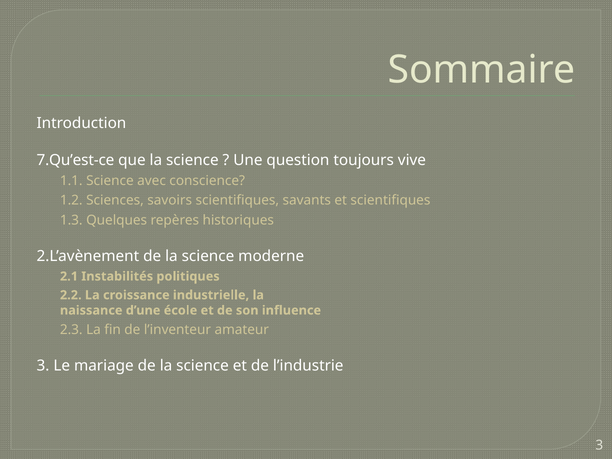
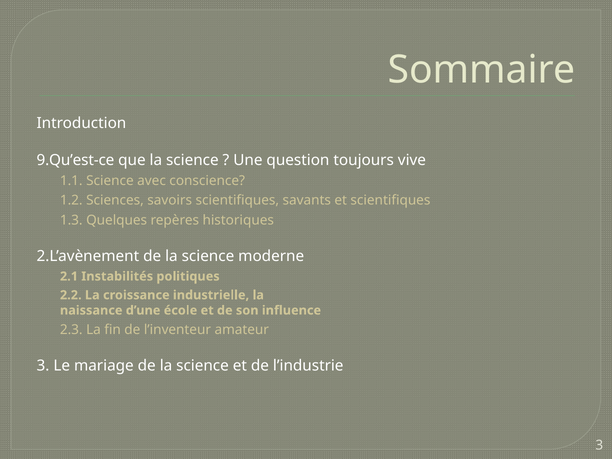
7.Qu’est-ce: 7.Qu’est-ce -> 9.Qu’est-ce (75, 160)
